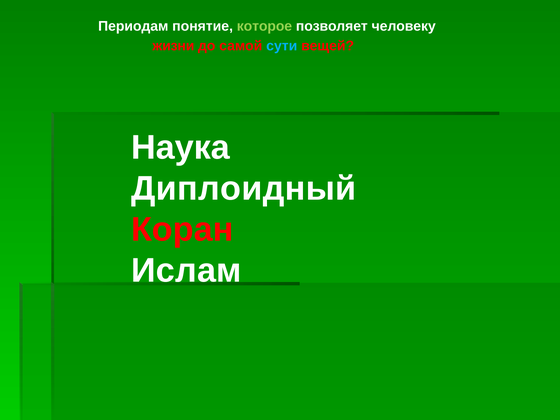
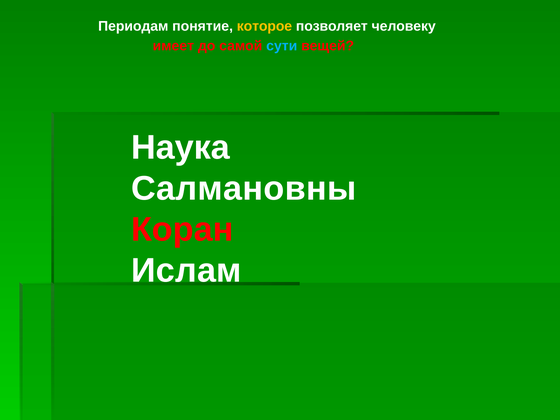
которое colour: light green -> yellow (264, 26)
жизни: жизни -> имеет (173, 46)
Диплоидный: Диплоидный -> Салмановны (244, 189)
